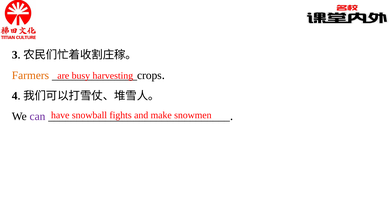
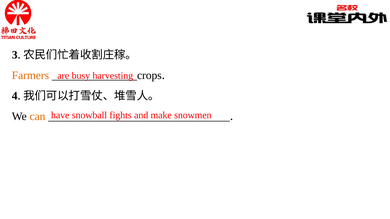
can colour: purple -> orange (37, 116)
